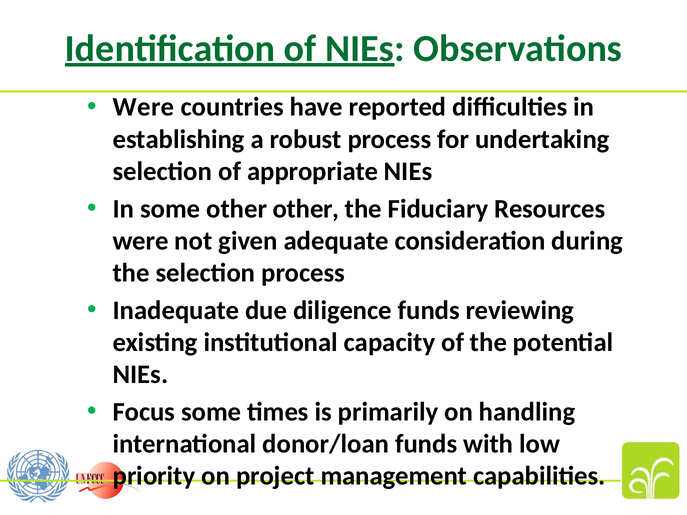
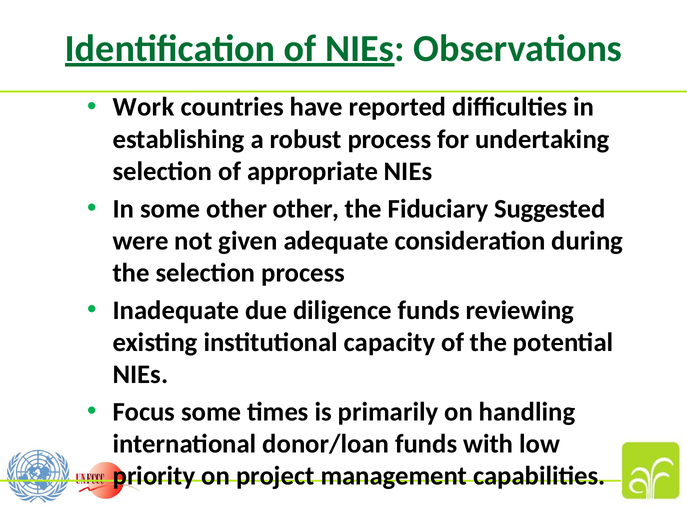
Were: Were -> Work (144, 107)
Resources: Resources -> Suggested (550, 209)
